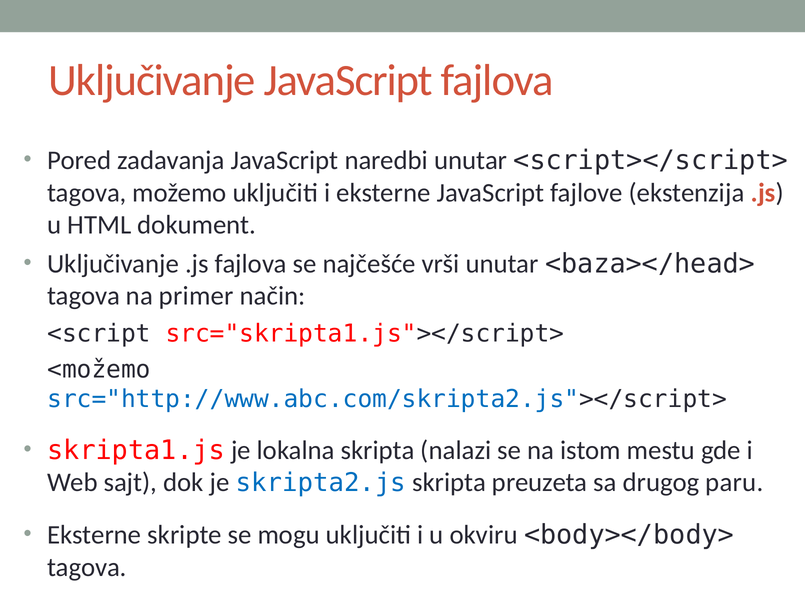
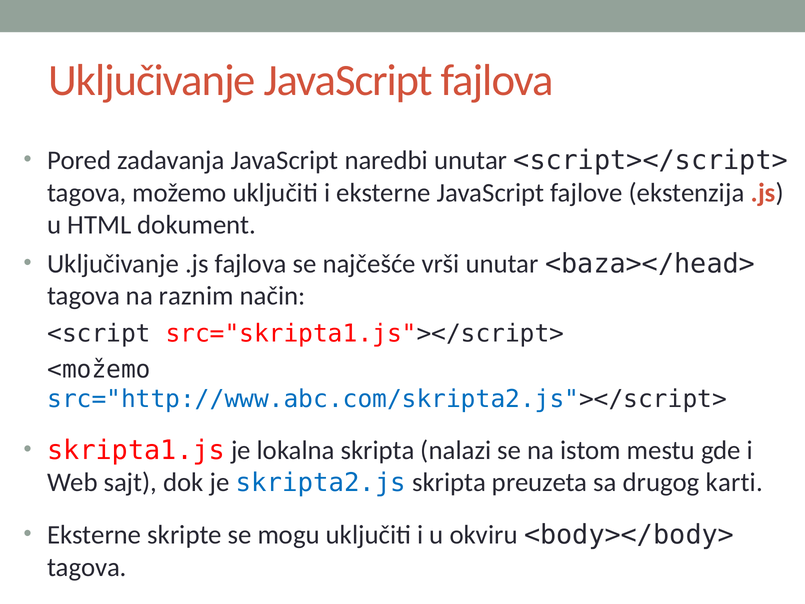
primer: primer -> raznim (196, 296)
paru: paru -> karti (734, 482)
